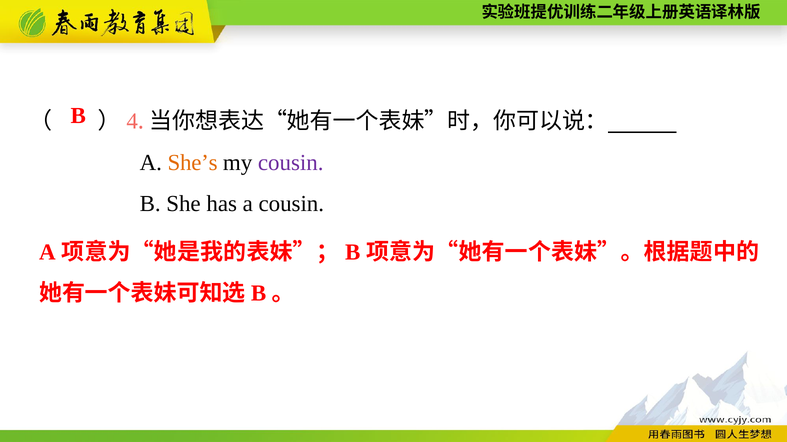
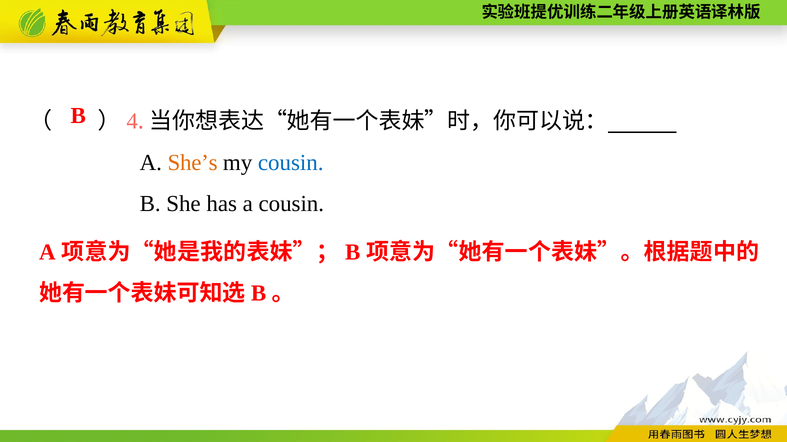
cousin colour: purple -> blue (291, 163)
